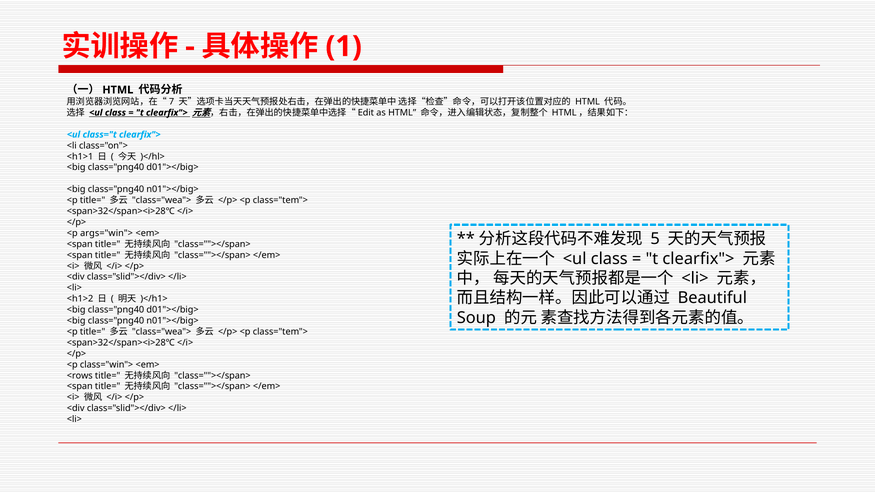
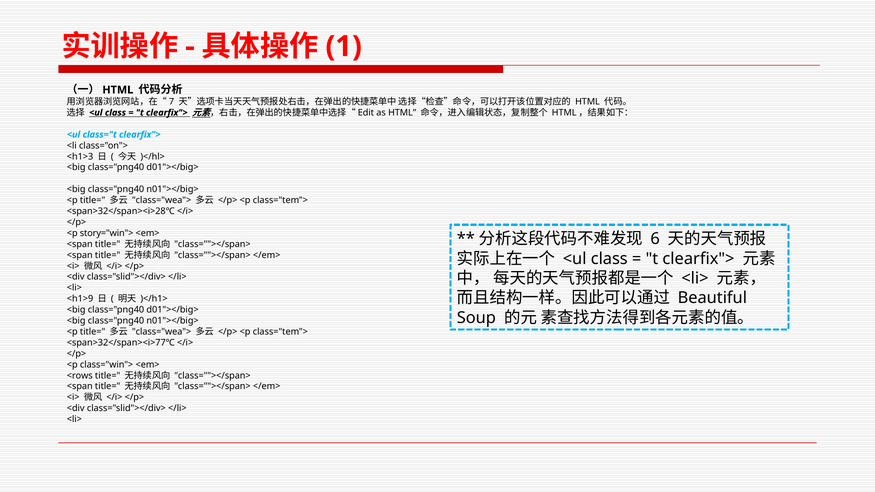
<h1>1: <h1>1 -> <h1>3 (80, 157)
args="win">: args="win"> -> story="win"> (107, 233)
5: 5 -> 6 (655, 239)
<h1>2: <h1>2 -> <h1>9 (80, 299)
<span>32</span><i>28℃: <span>32</span><i>28℃ -> <span>32</span><i>77℃ (121, 343)
